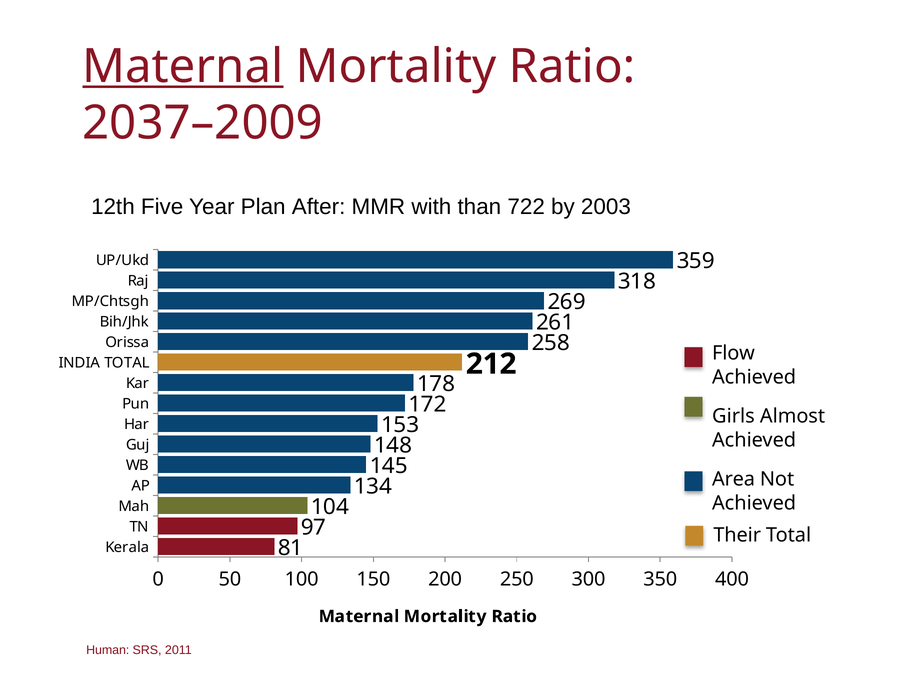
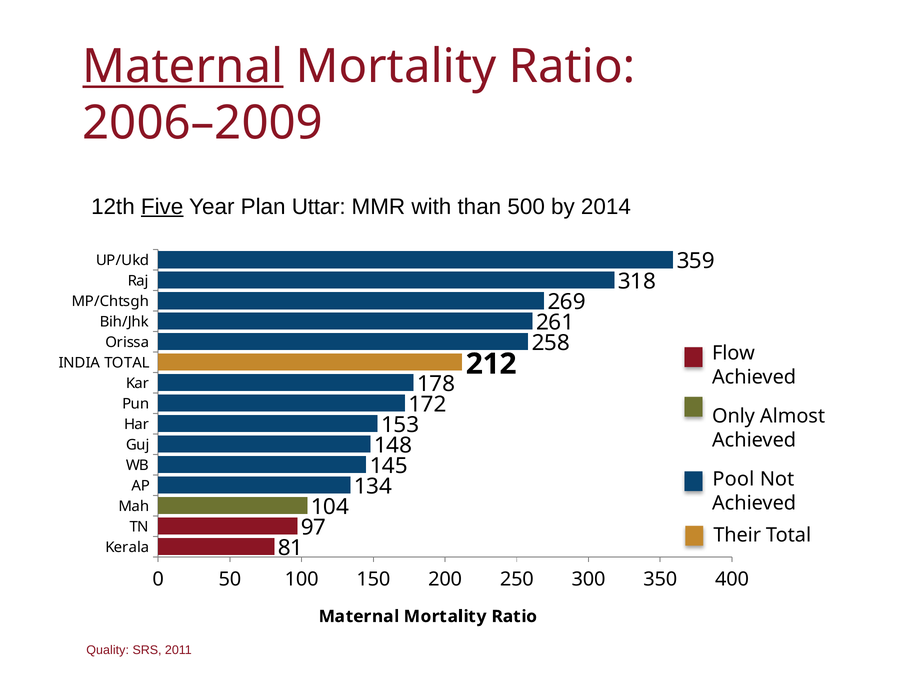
2037–2009: 2037–2009 -> 2006–2009 (203, 123)
Five underline: none -> present (162, 206)
After: After -> Uttar (319, 206)
722: 722 -> 500 (526, 206)
2003: 2003 -> 2014 (606, 206)
Girls: Girls -> Only (734, 416)
Area: Area -> Pool (733, 479)
Human: Human -> Quality (108, 650)
